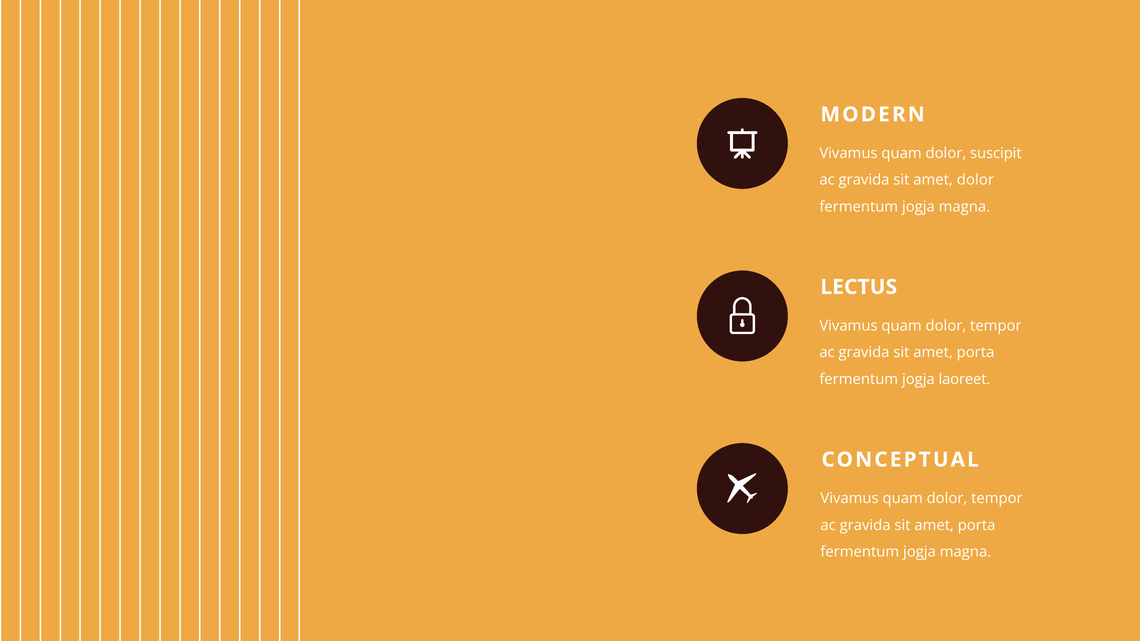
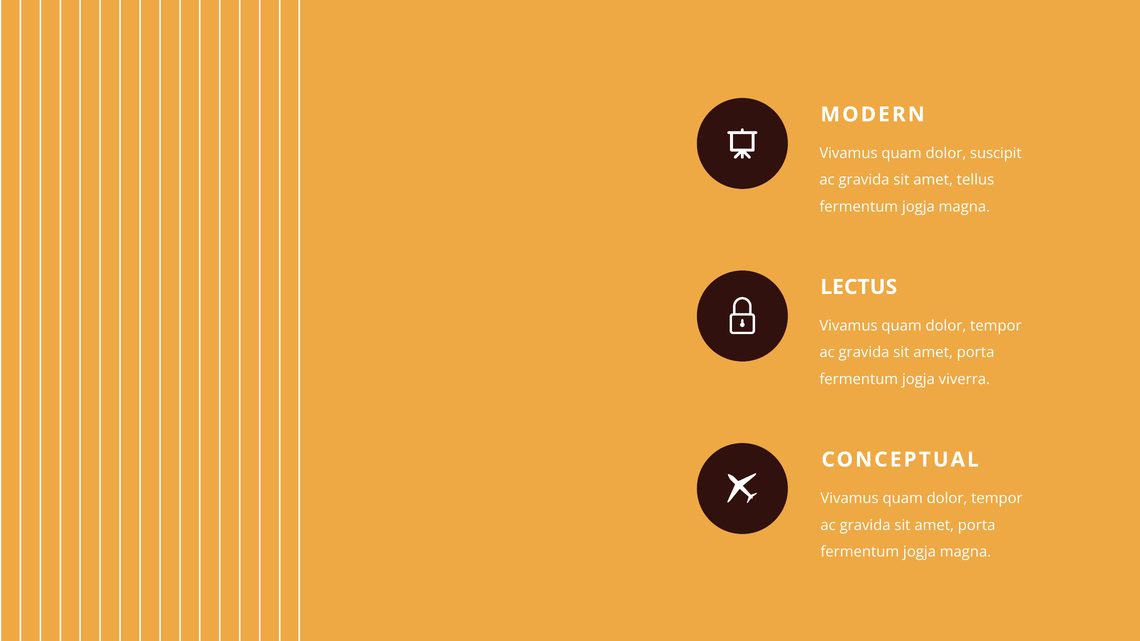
amet dolor: dolor -> tellus (976, 180)
laoreet: laoreet -> viverra (964, 379)
